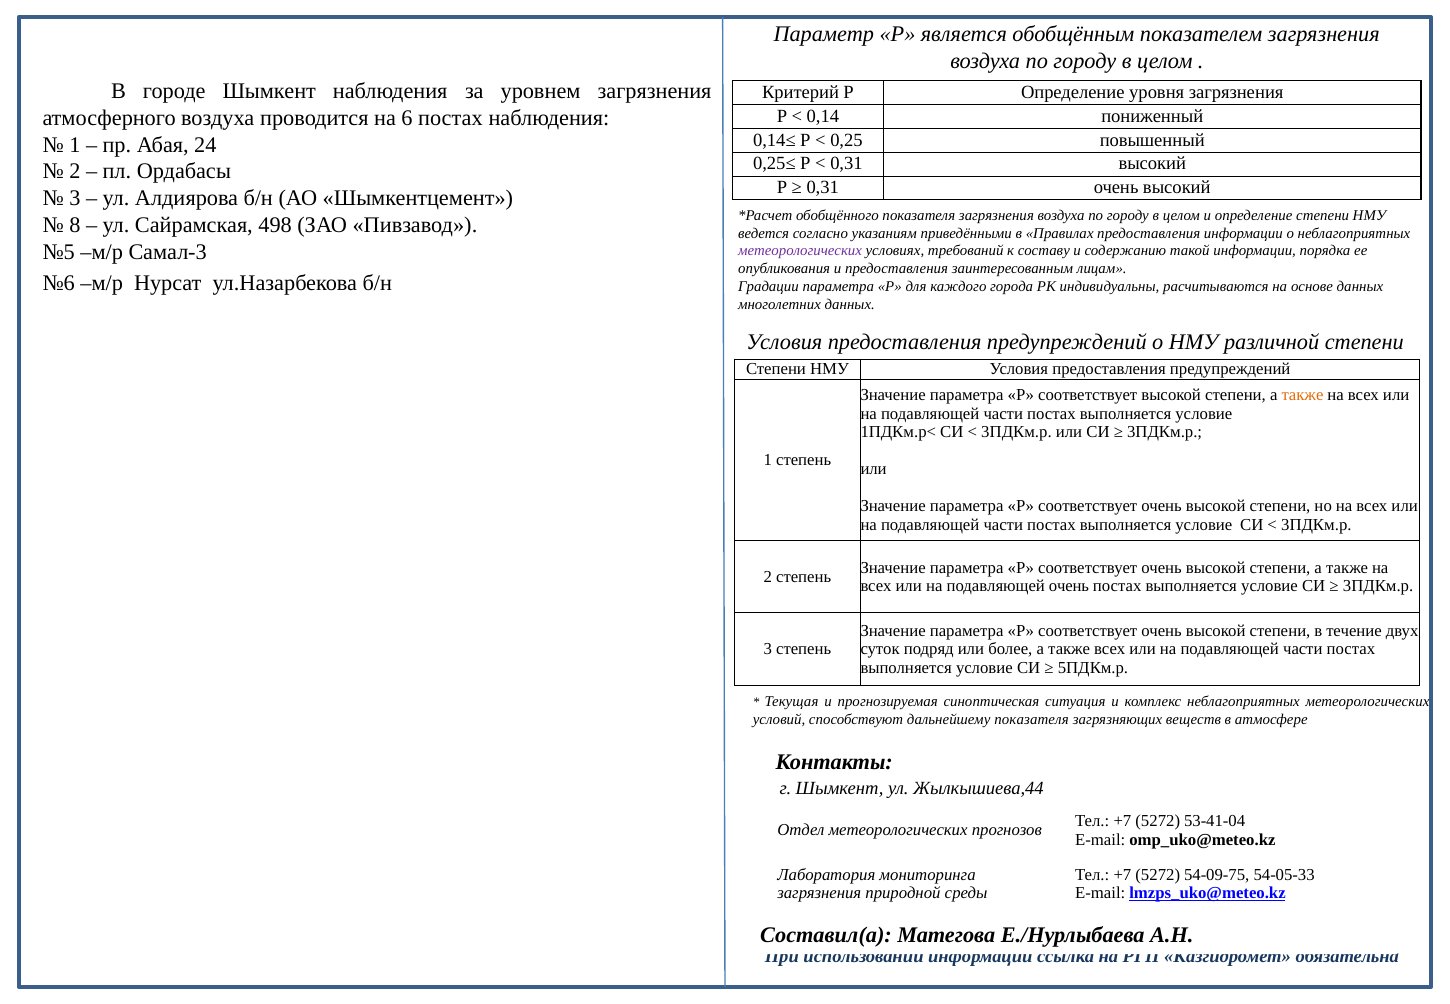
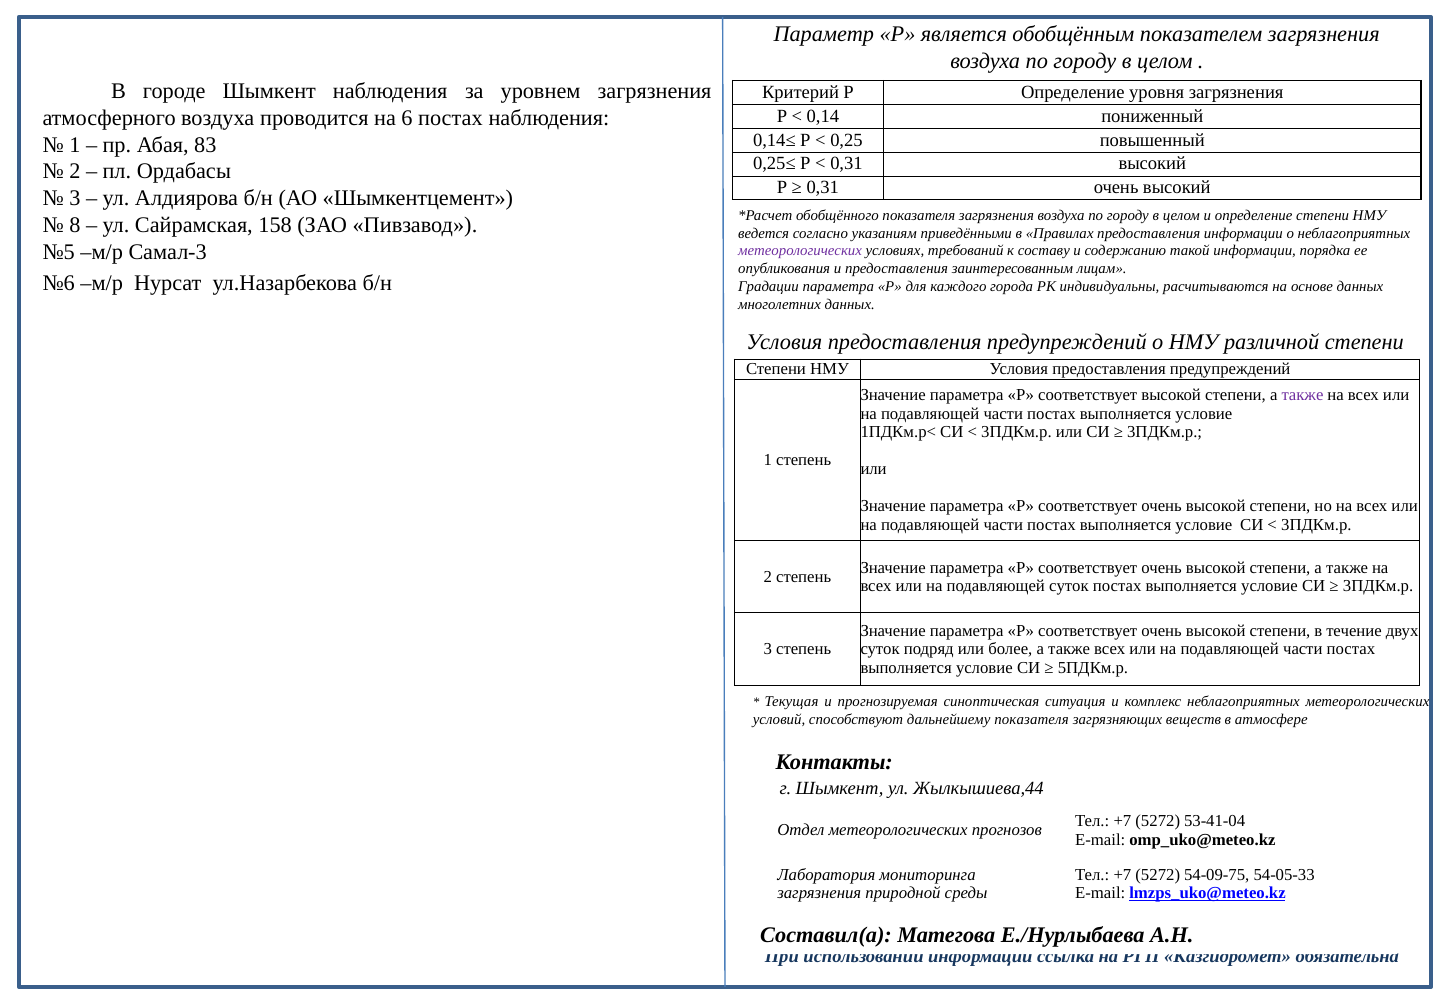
24: 24 -> 83 (205, 145)
498: 498 -> 158 (275, 225)
также colour: orange -> purple (1303, 395)
подавляющей очень: очень -> суток (1069, 586)
